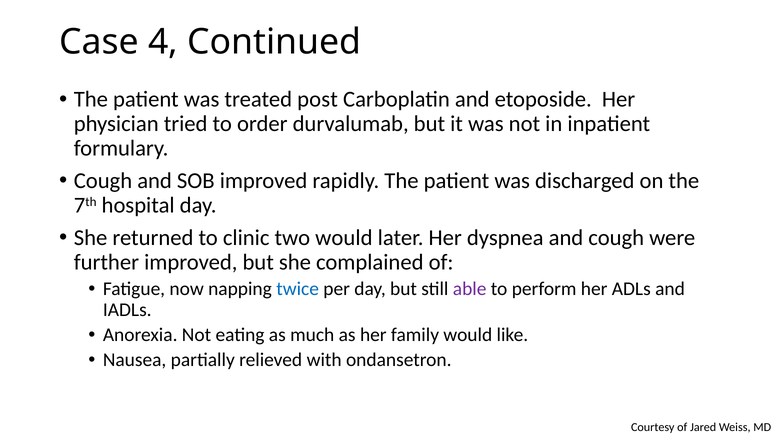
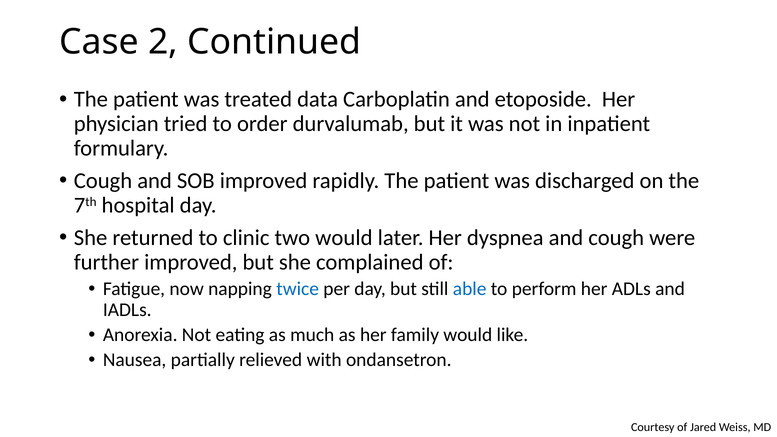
4: 4 -> 2 (163, 42)
post: post -> data (318, 99)
able colour: purple -> blue (470, 289)
